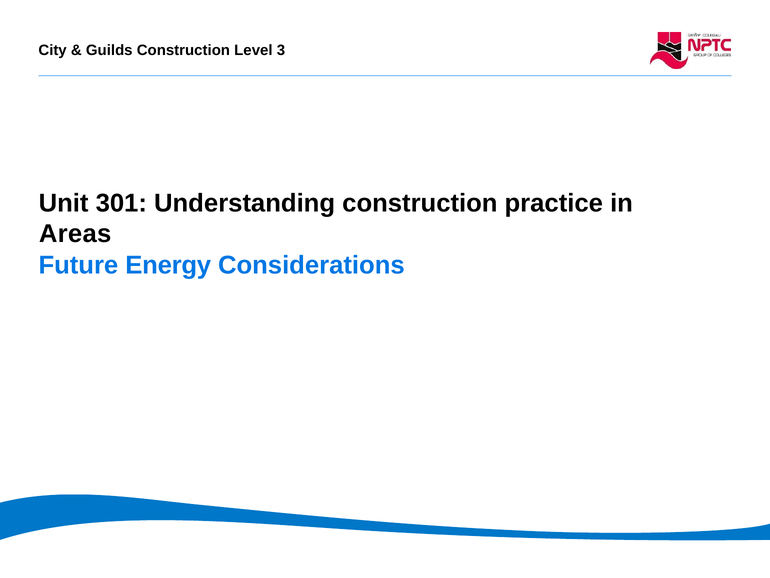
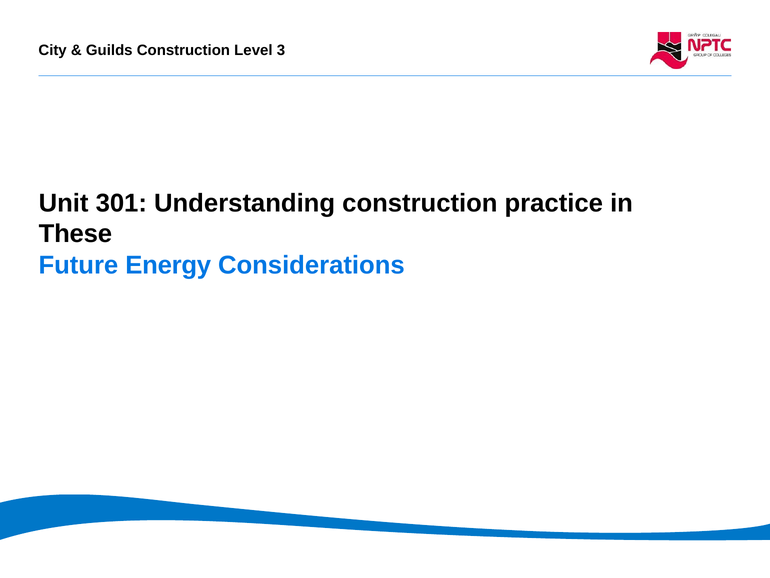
Areas: Areas -> These (75, 234)
